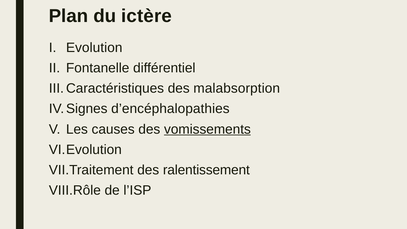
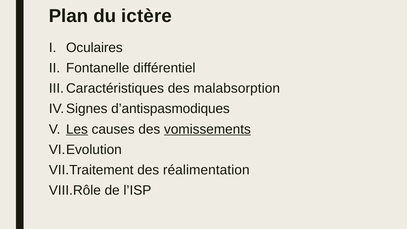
Evolution: Evolution -> Oculaires (94, 48)
d’encéphalopathies: d’encéphalopathies -> d’antispasmodiques (171, 109)
Les underline: none -> present (77, 129)
ralentissement: ralentissement -> réalimentation (206, 170)
